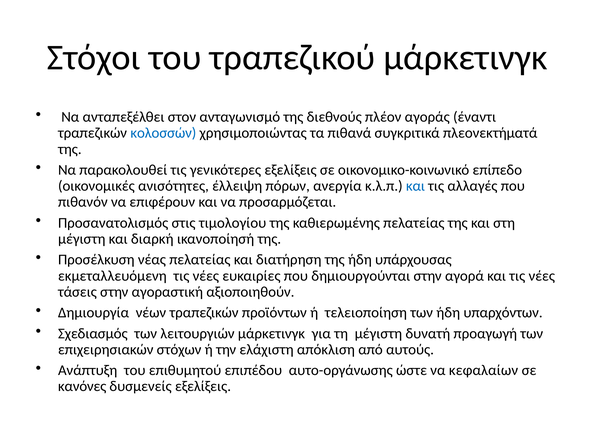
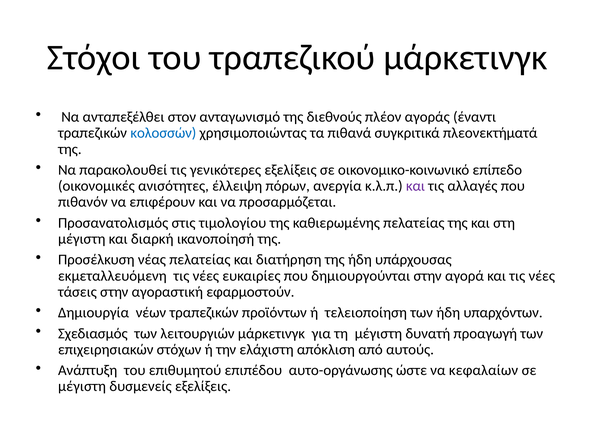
και colour: blue -> purple (415, 186)
αξιοποιηθούν: αξιοποιηθούν -> εφαρμοστούν (250, 292)
κανόνες: κανόνες -> μέγιστη (82, 387)
